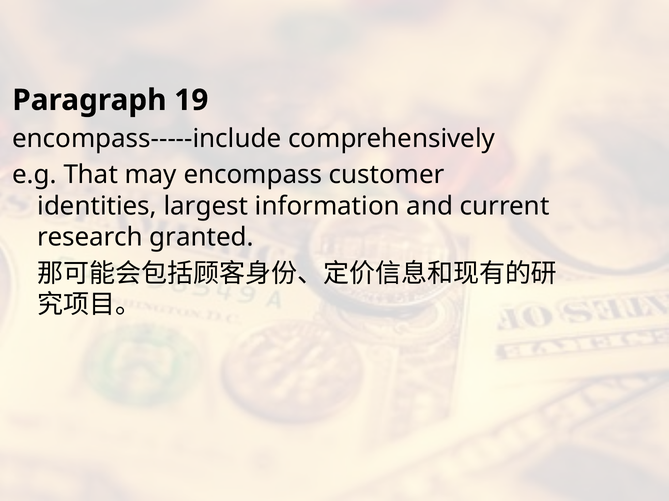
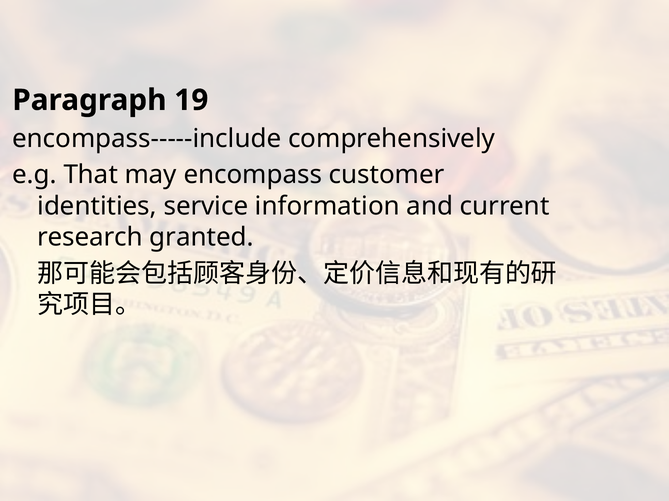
largest: largest -> service (206, 206)
